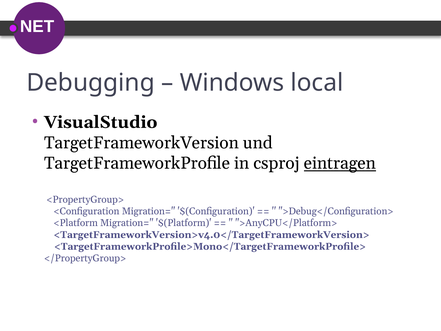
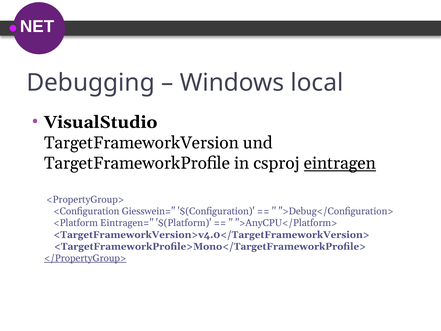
<Configuration Migration=: Migration= -> Giesswein= (148, 211)
<Platform Migration=: Migration= -> Eintragen= (127, 223)
</PropertyGroup> underline: none -> present (85, 258)
